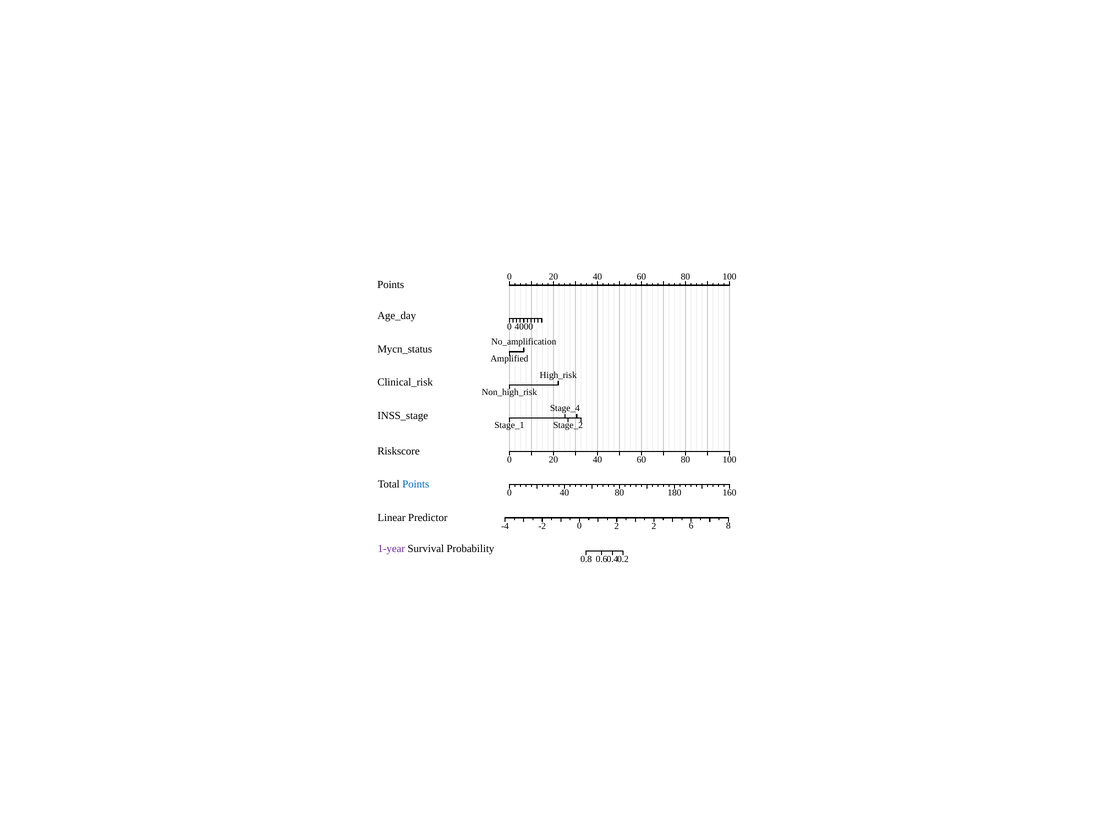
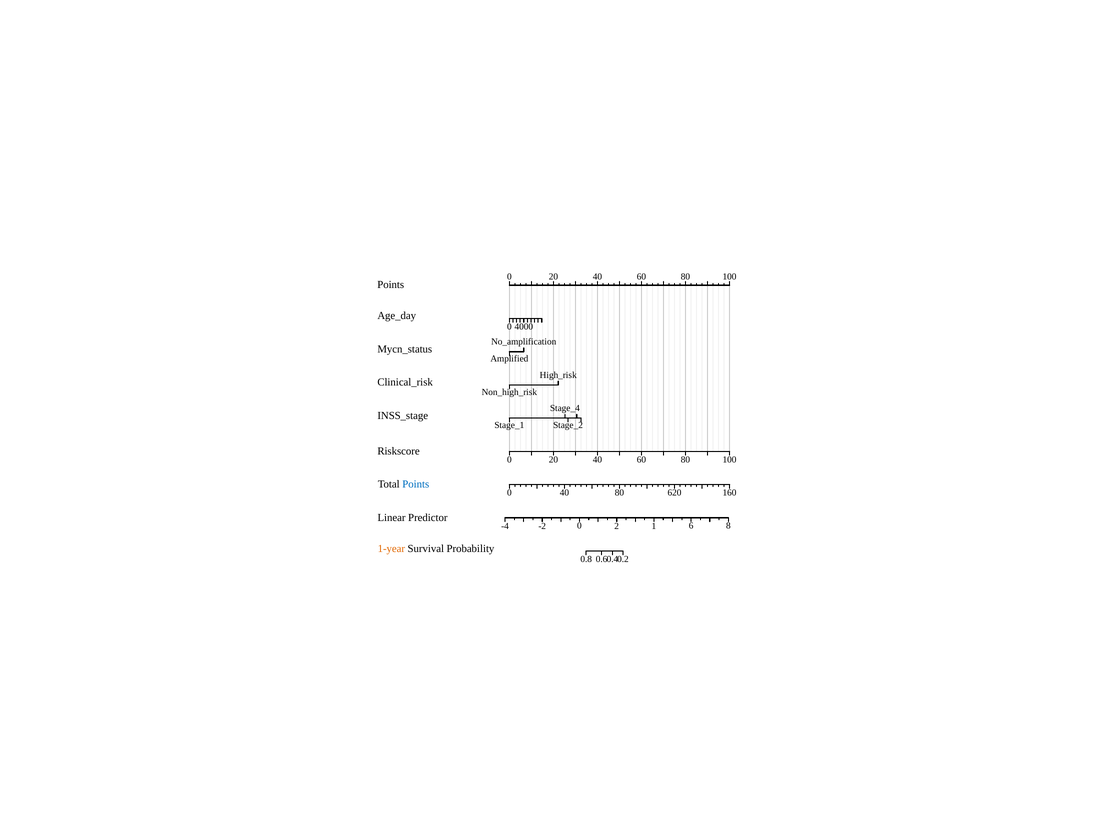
180: 180 -> 620 (674, 492)
2 2: 2 -> 1 (654, 526)
1-year colour: purple -> orange (391, 548)
